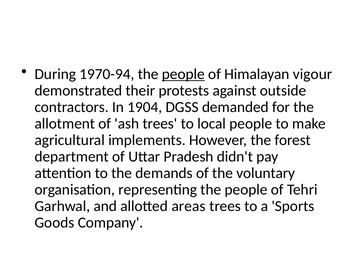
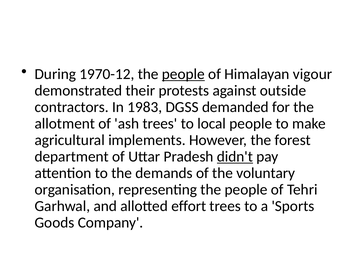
1970-94: 1970-94 -> 1970-12 (107, 74)
1904: 1904 -> 1983 (145, 107)
didn't underline: none -> present (235, 157)
areas: areas -> effort (189, 206)
